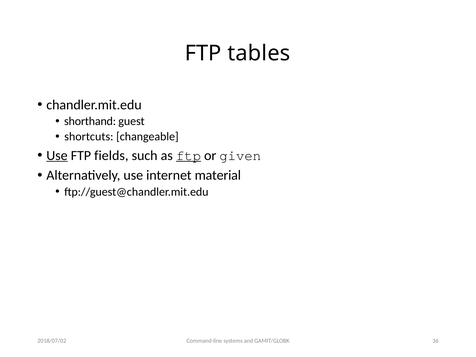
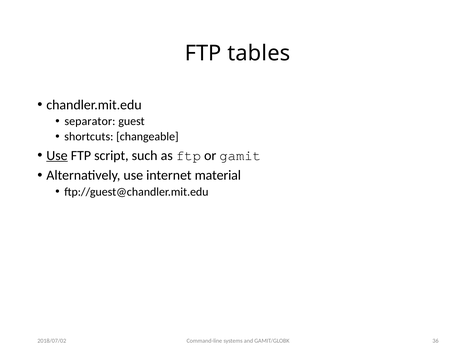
shorthand: shorthand -> separator (90, 121)
fields: fields -> script (111, 155)
ftp underline: present -> none (189, 155)
given: given -> gamit (240, 155)
